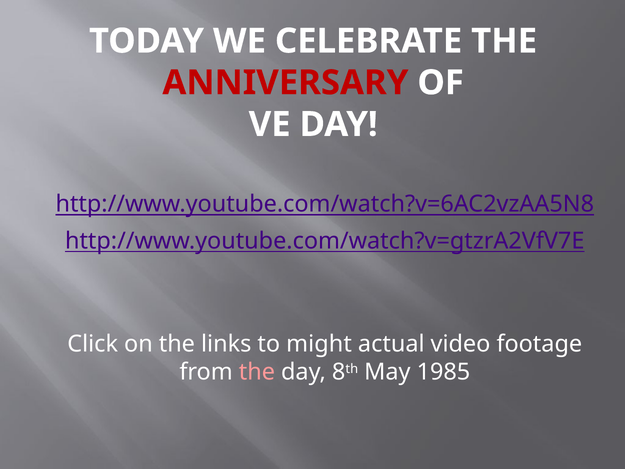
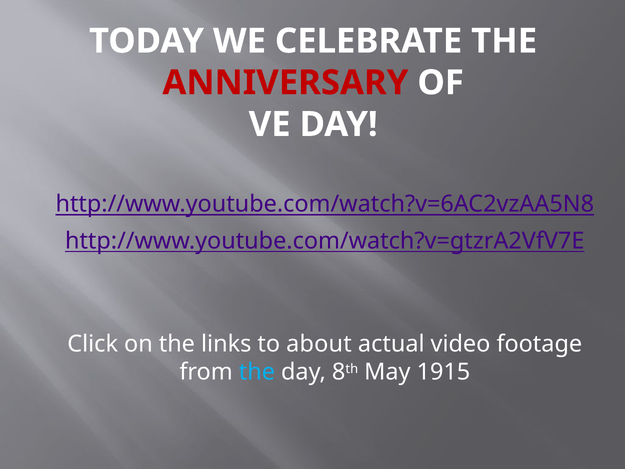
might: might -> about (319, 344)
the colour: pink -> light blue (257, 372)
1985: 1985 -> 1915 (443, 372)
